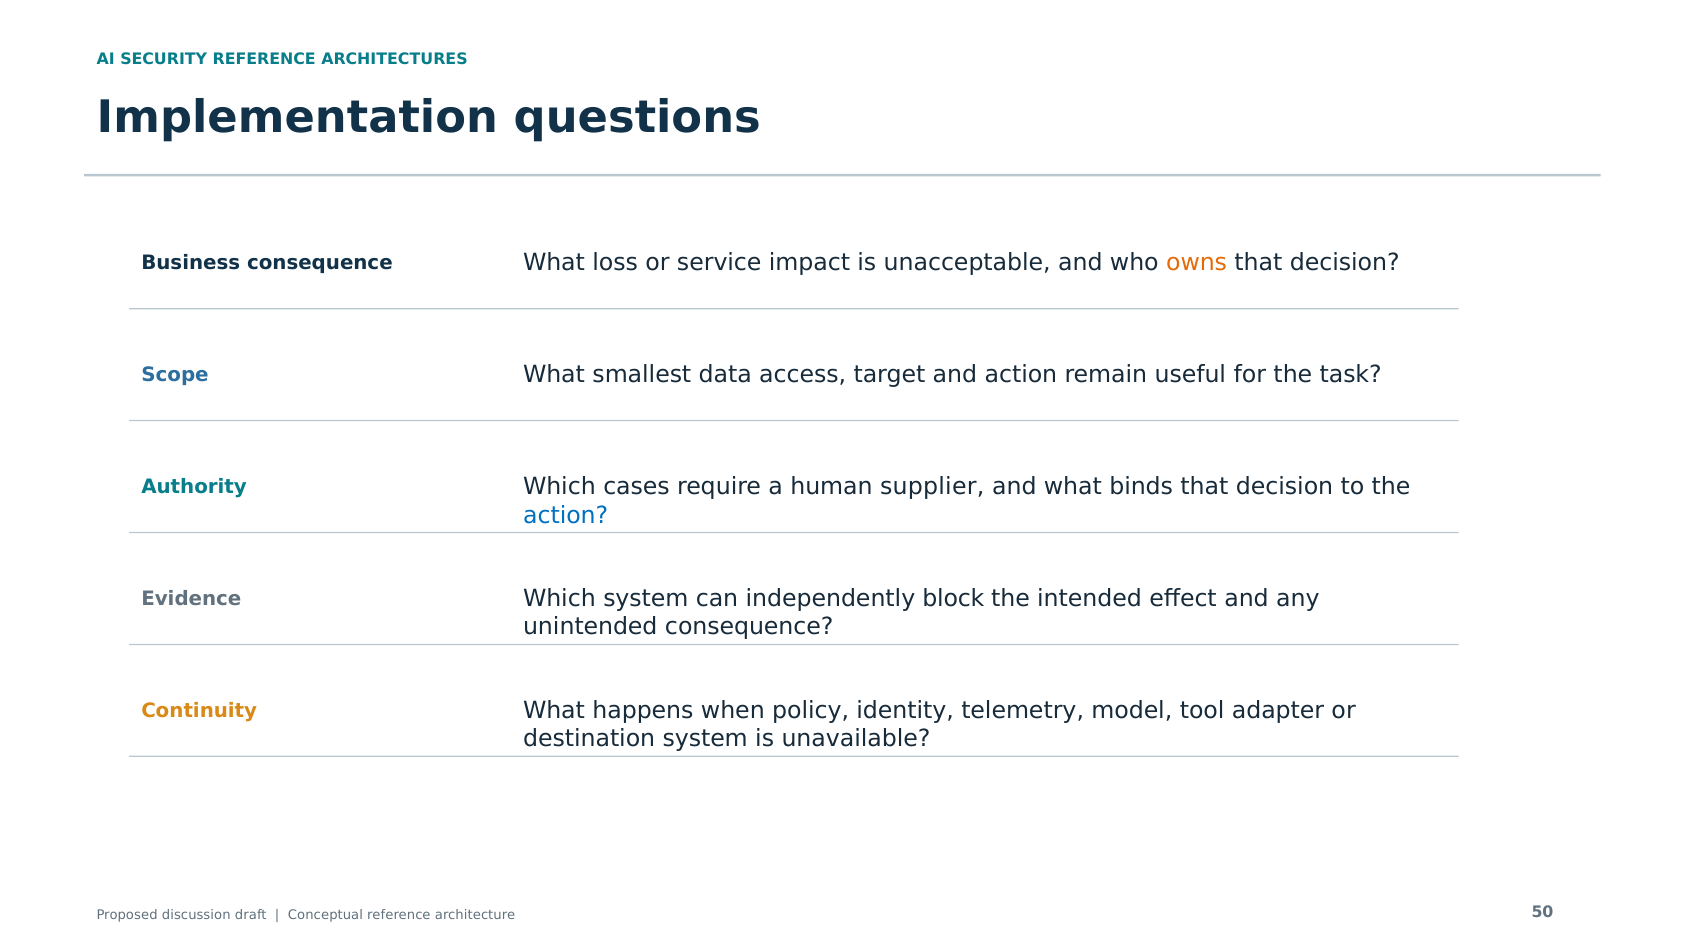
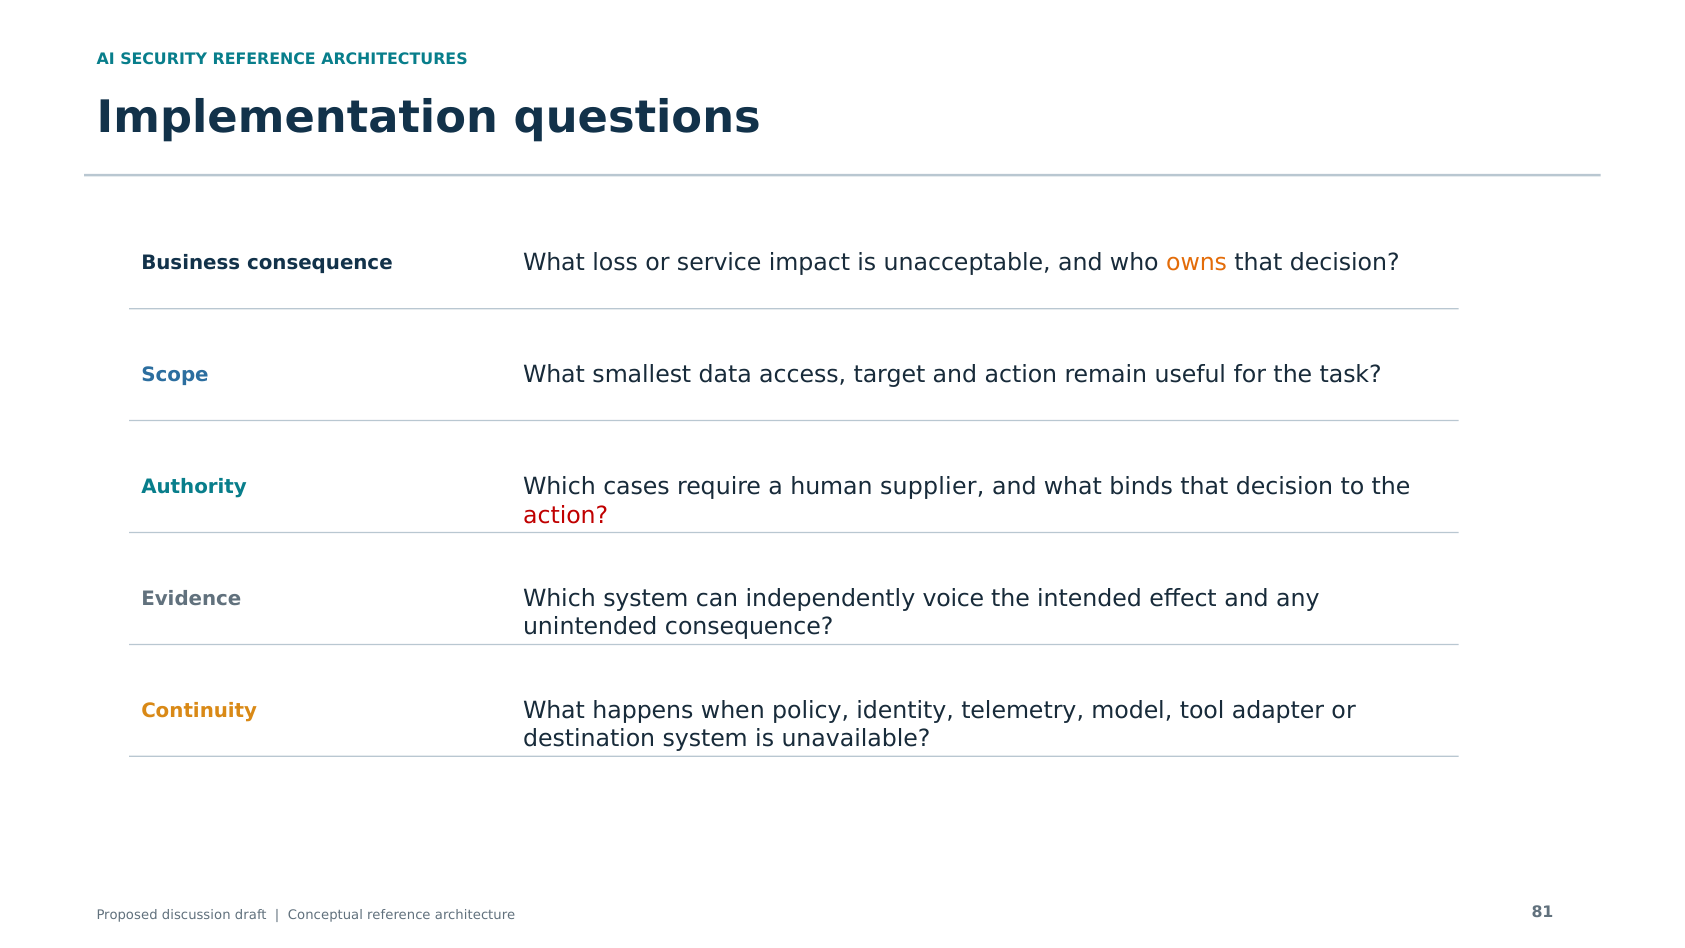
action colour: blue -> red (566, 515)
block: block -> voice (953, 599)
50: 50 -> 81 (1542, 912)
